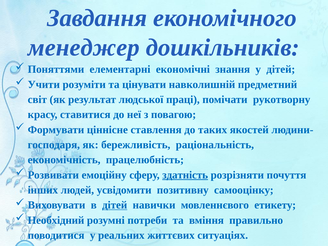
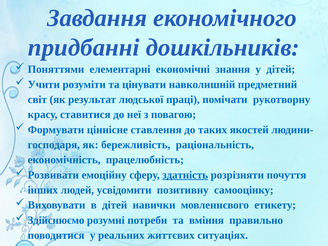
менеджер: менеджер -> придбанні (84, 47)
дітей underline: present -> none (115, 205)
Необхідний: Необхідний -> Здійснюємо (56, 220)
